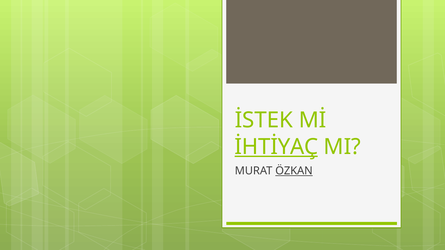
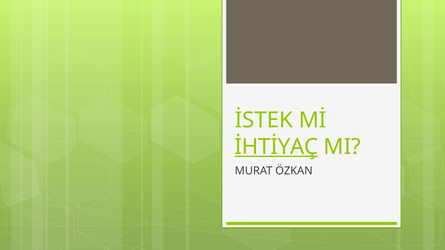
ÖZKAN underline: present -> none (294, 171)
